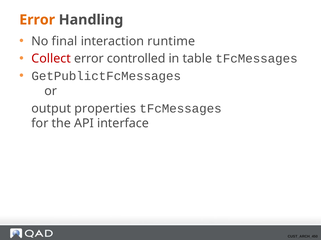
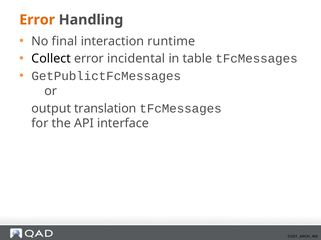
Collect colour: red -> black (51, 59)
controlled: controlled -> incidental (136, 59)
properties: properties -> translation (105, 109)
